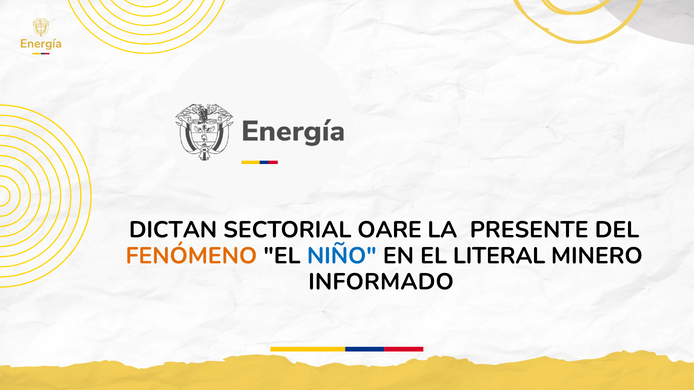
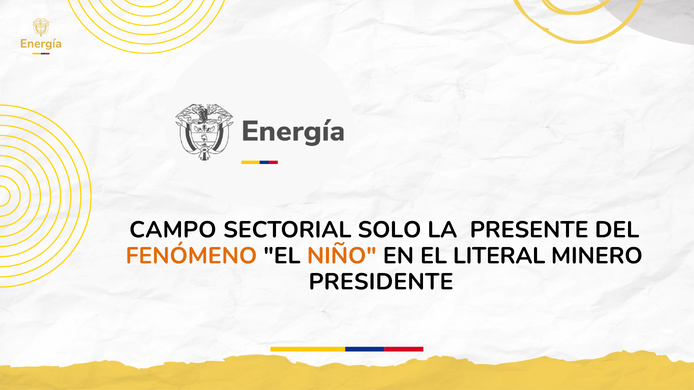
DICTAN: DICTAN -> CAMPO (173, 230)
OARE: OARE -> SOLO (389, 230)
NIÑO colour: blue -> orange (342, 256)
INFORMADO: INFORMADO -> PRESIDENTE (381, 282)
